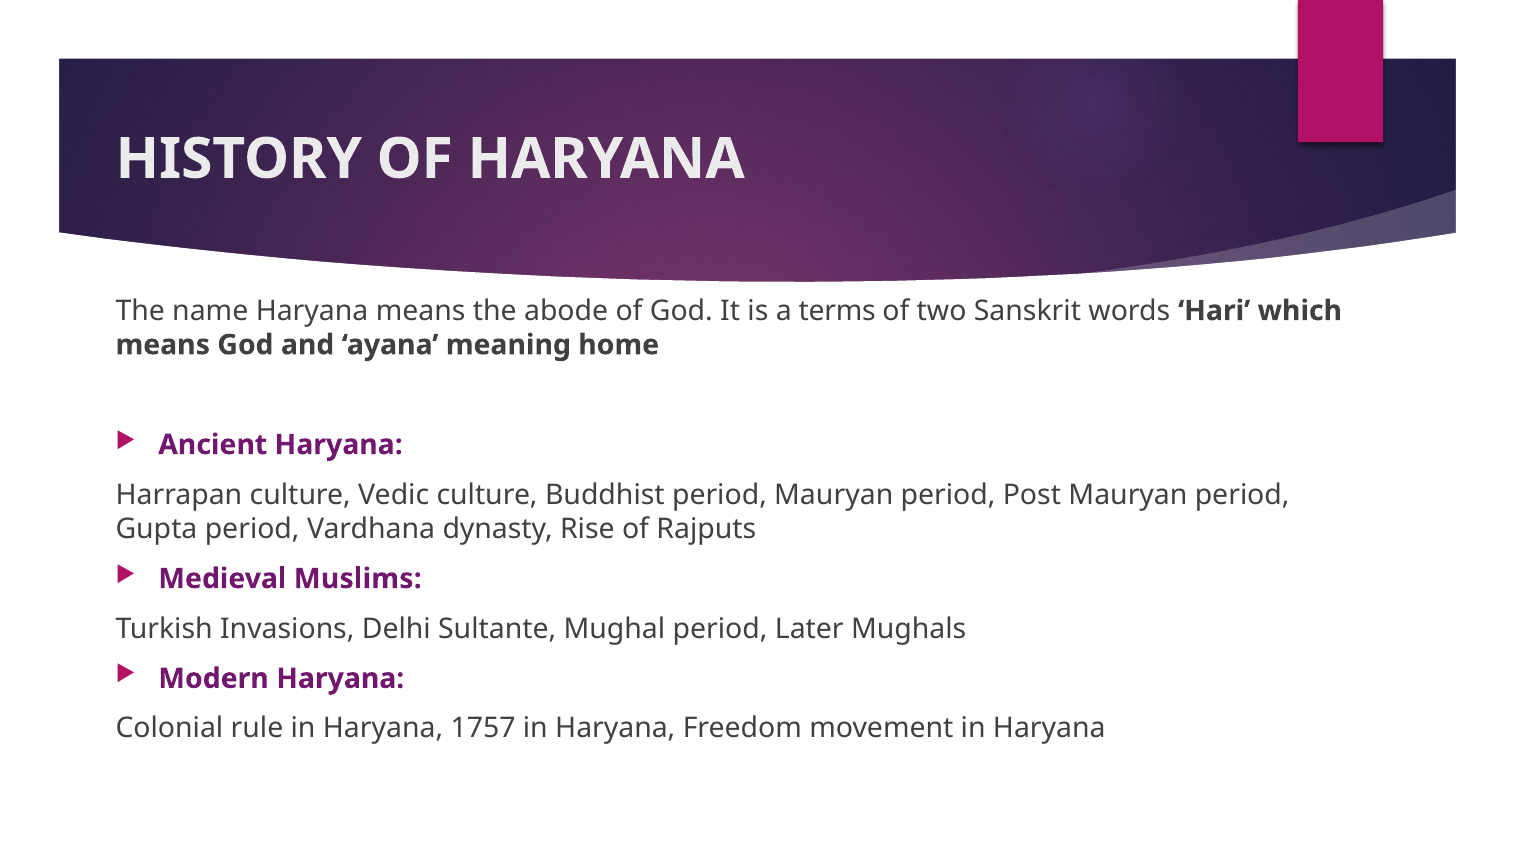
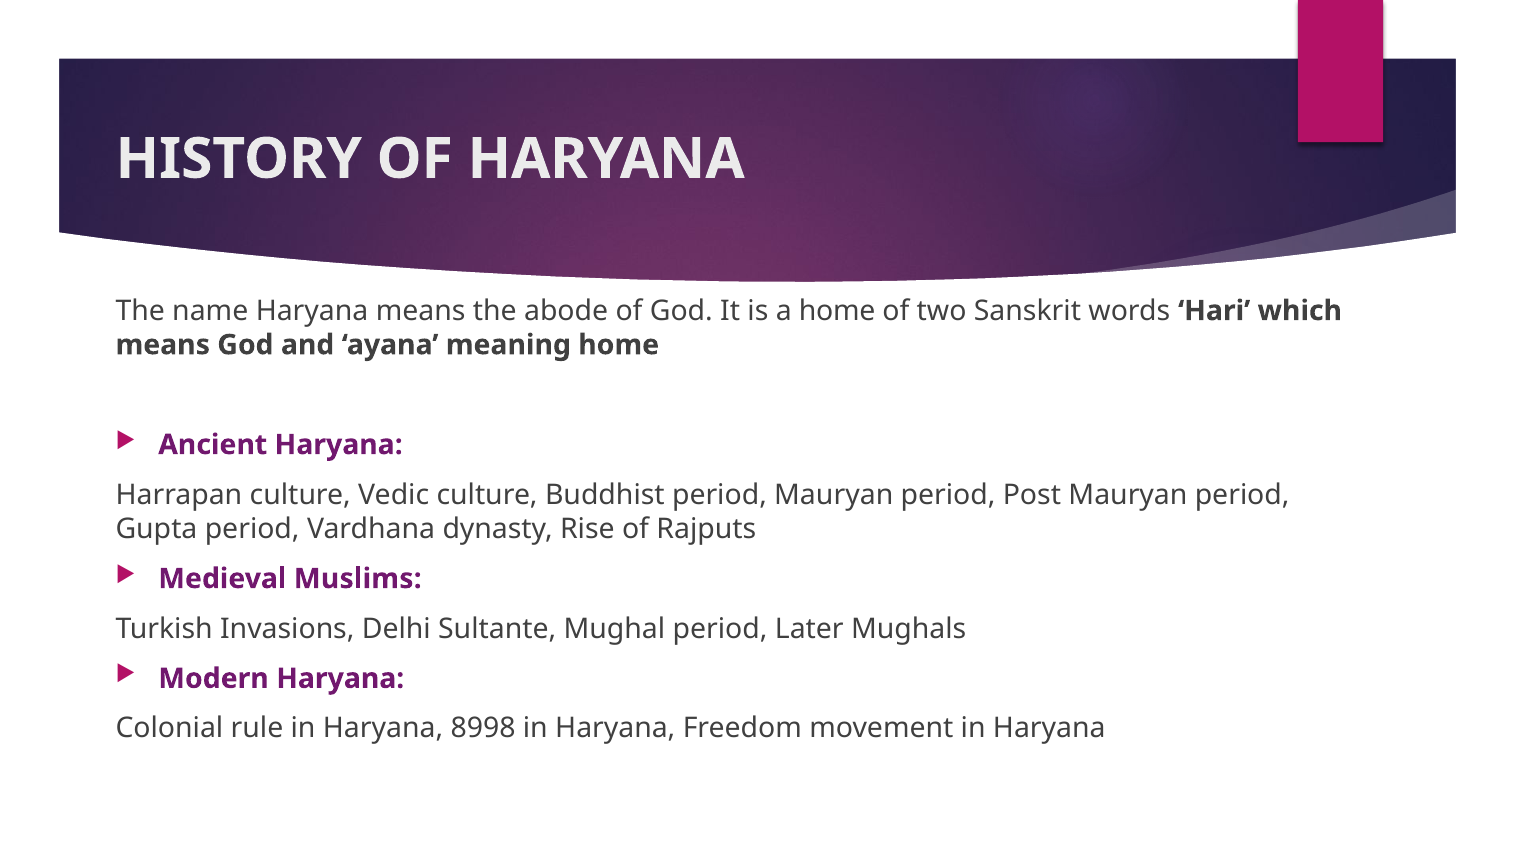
a terms: terms -> home (837, 311)
1757: 1757 -> 8998 (483, 728)
